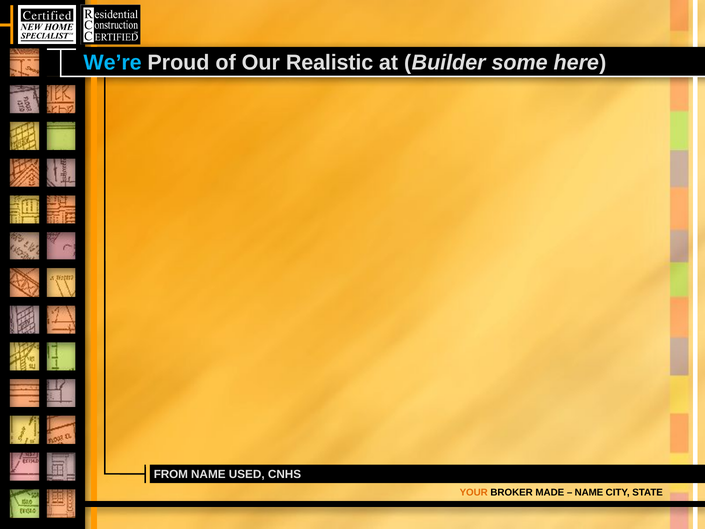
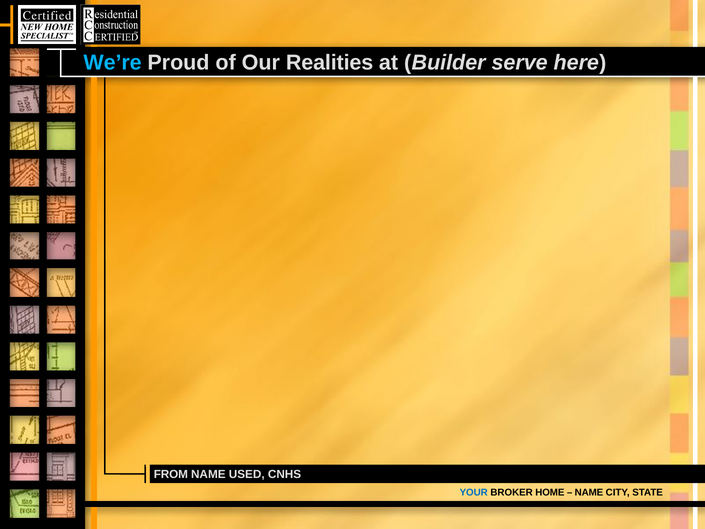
Realistic: Realistic -> Realities (330, 62)
some: some -> serve (520, 62)
YOUR colour: orange -> blue (474, 493)
MADE: MADE -> HOME (550, 493)
